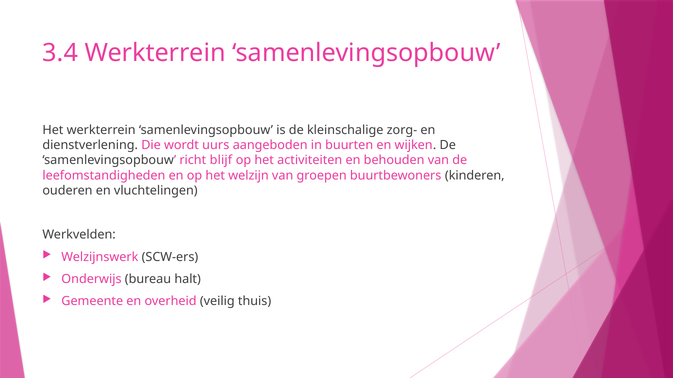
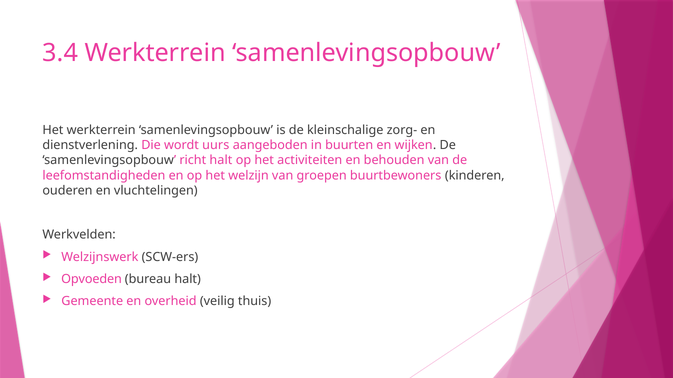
richt blijf: blijf -> halt (221, 161)
Onderwijs: Onderwijs -> Opvoeden (92, 279)
